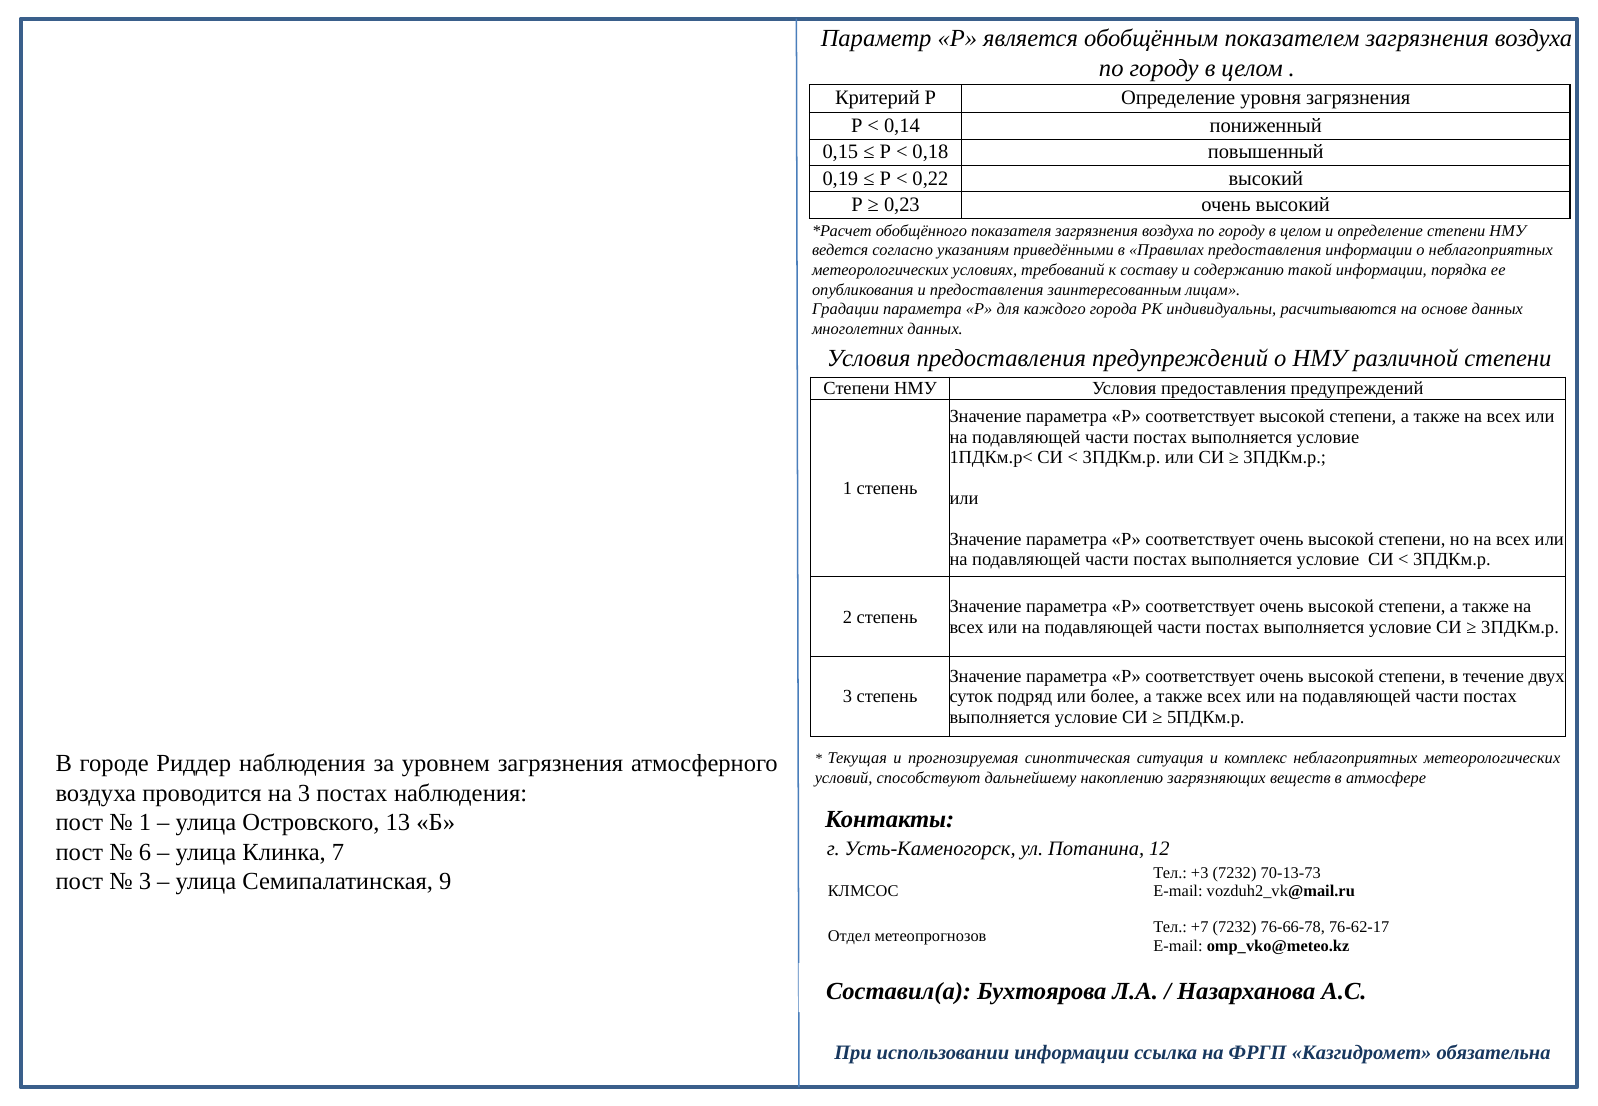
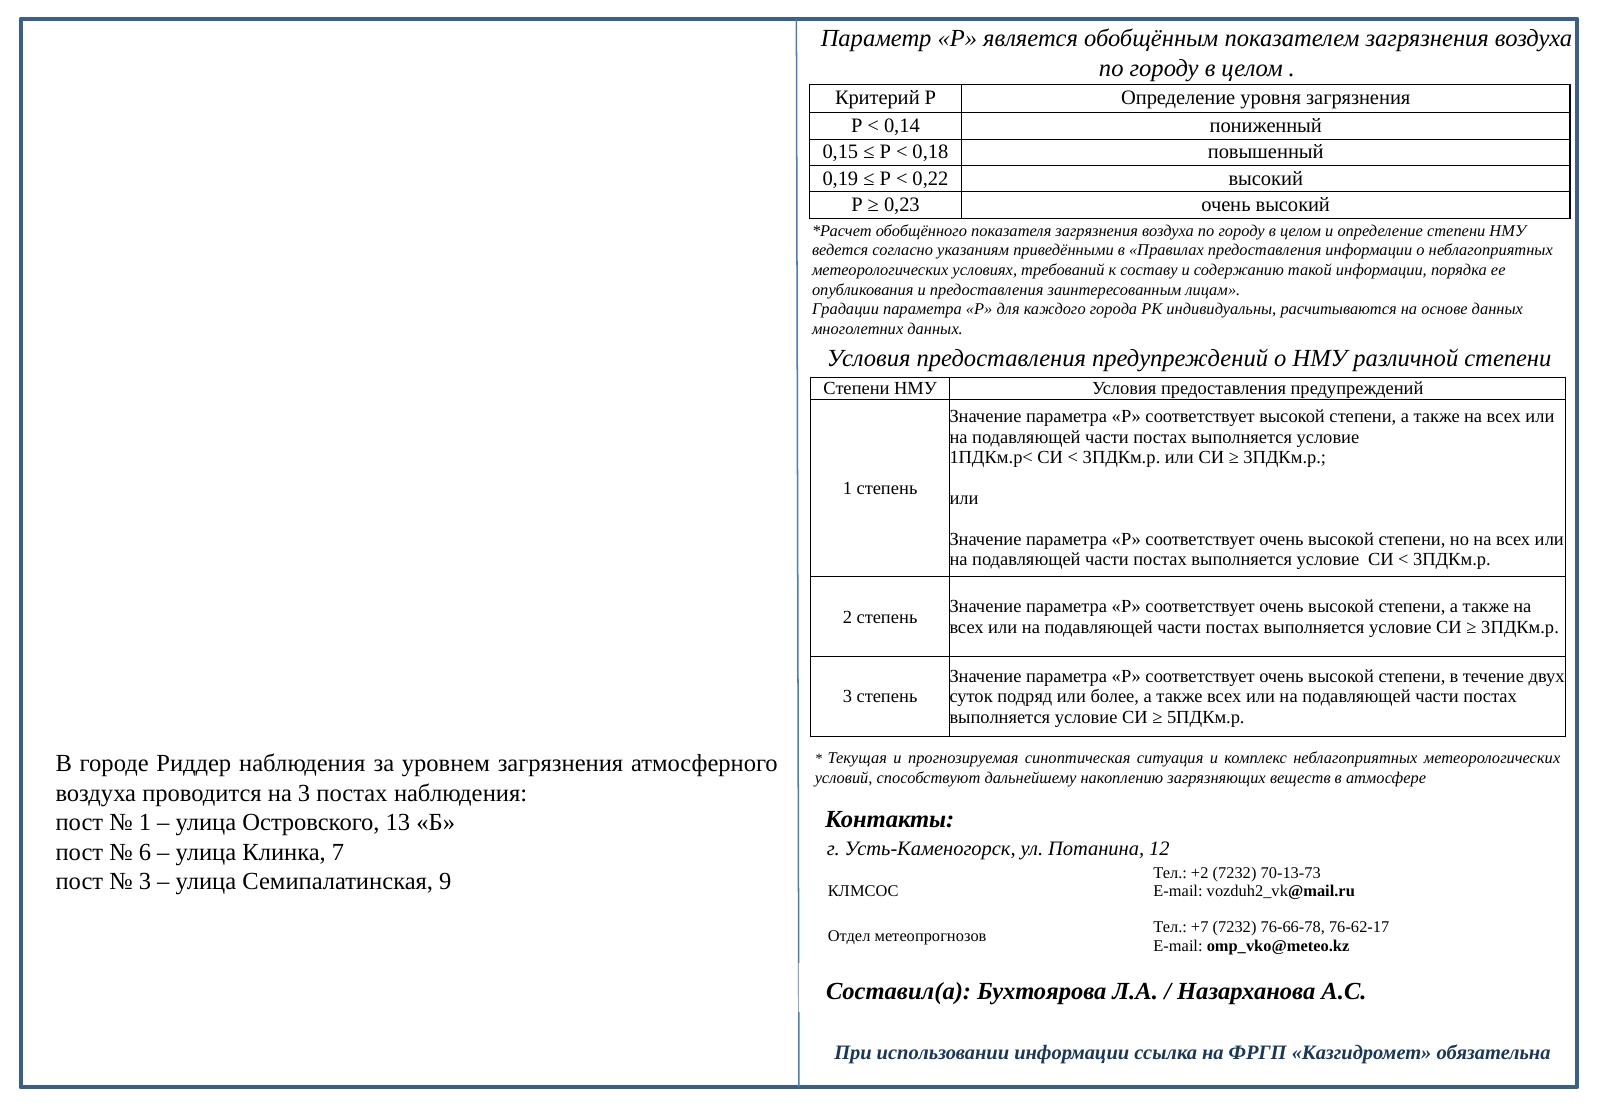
+3: +3 -> +2 (1200, 874)
